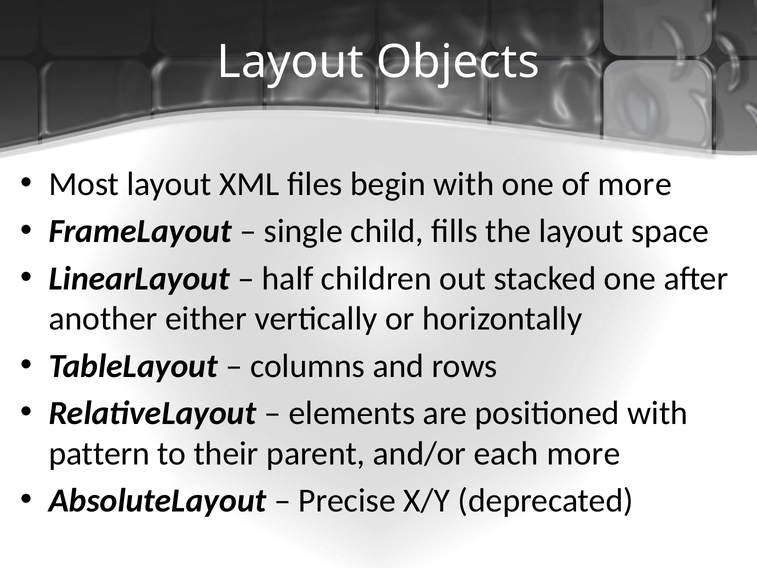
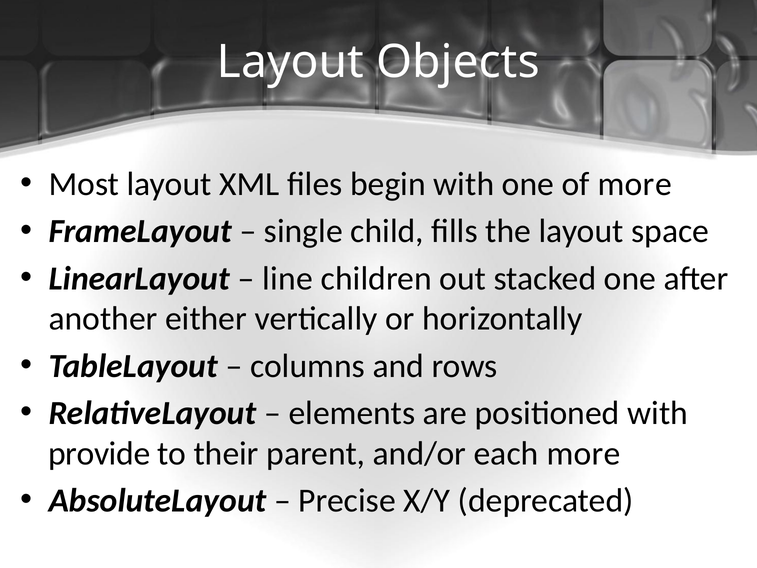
half: half -> line (287, 278)
pattern: pattern -> provide (99, 453)
